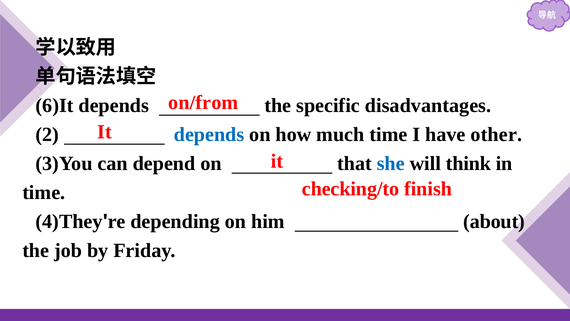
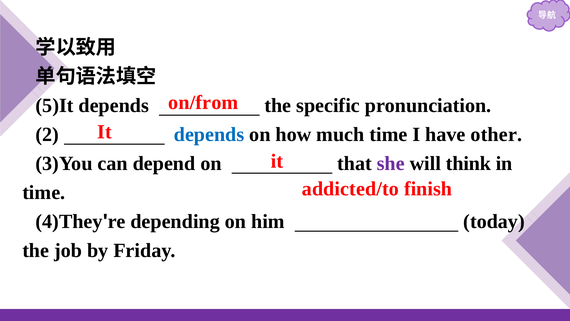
6)It: 6)It -> 5)It (55, 105)
disadvantages: disadvantages -> pronunciation (428, 105)
she colour: blue -> purple (391, 163)
checking/to: checking/to -> addicted/to (350, 189)
about: about -> today (494, 221)
